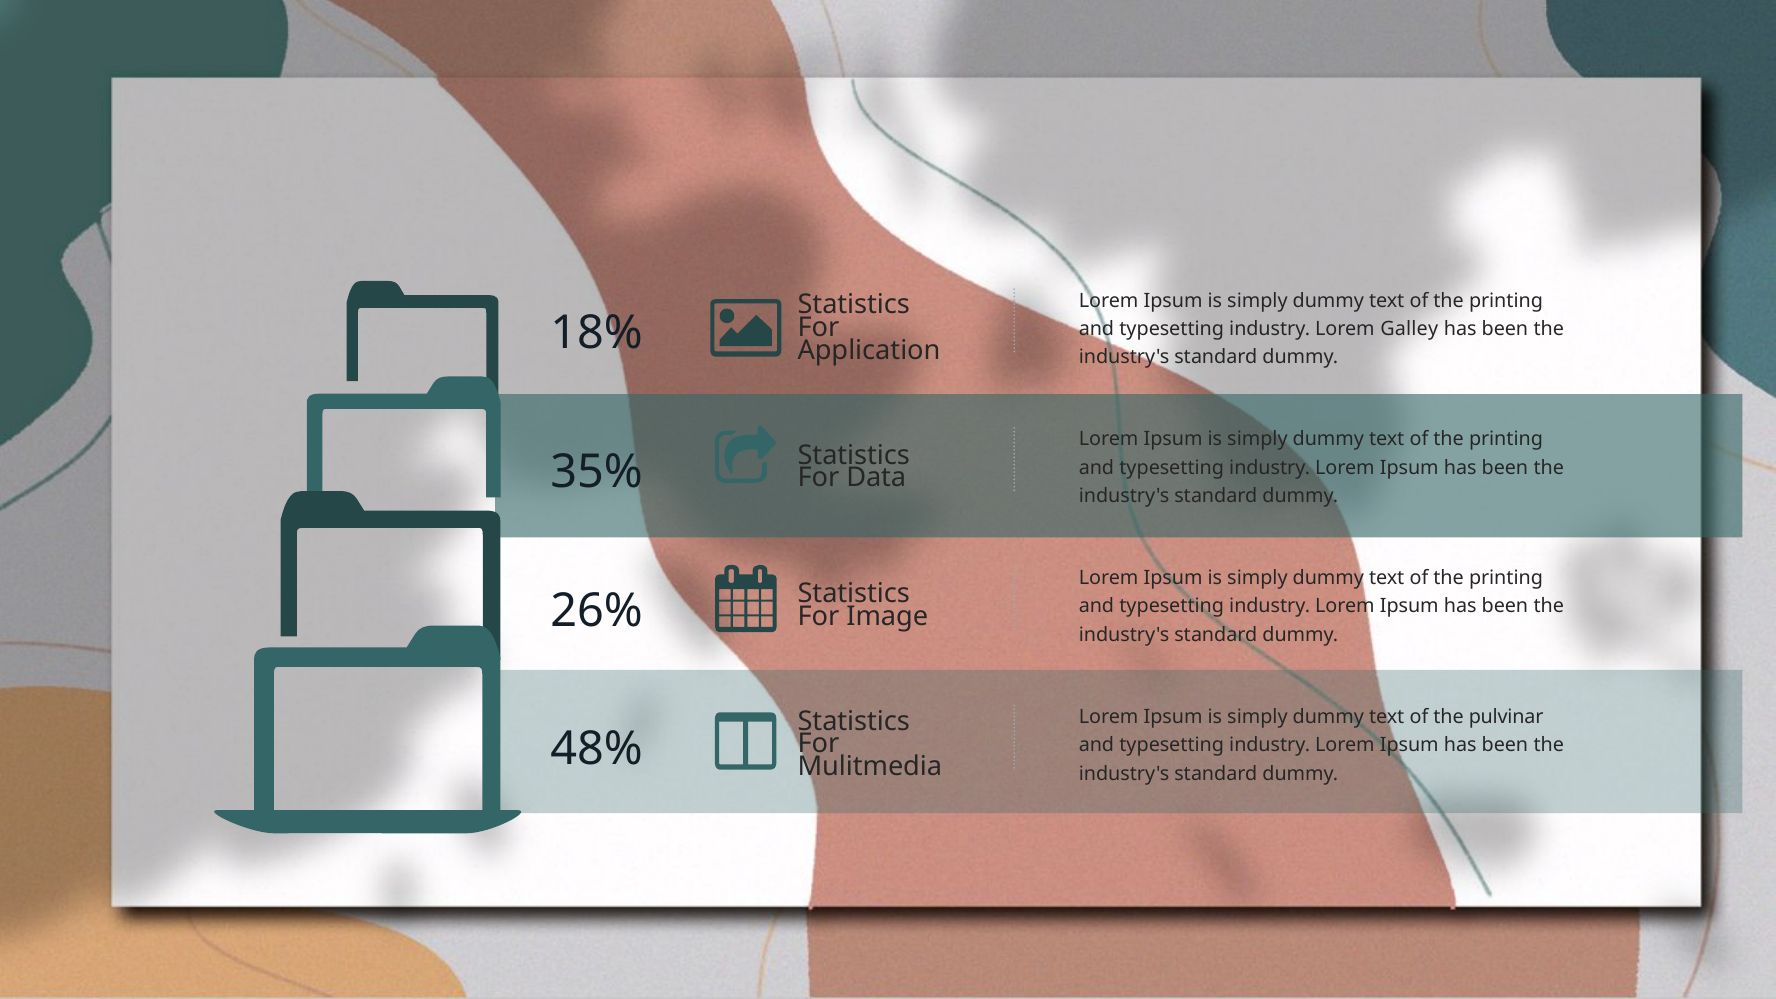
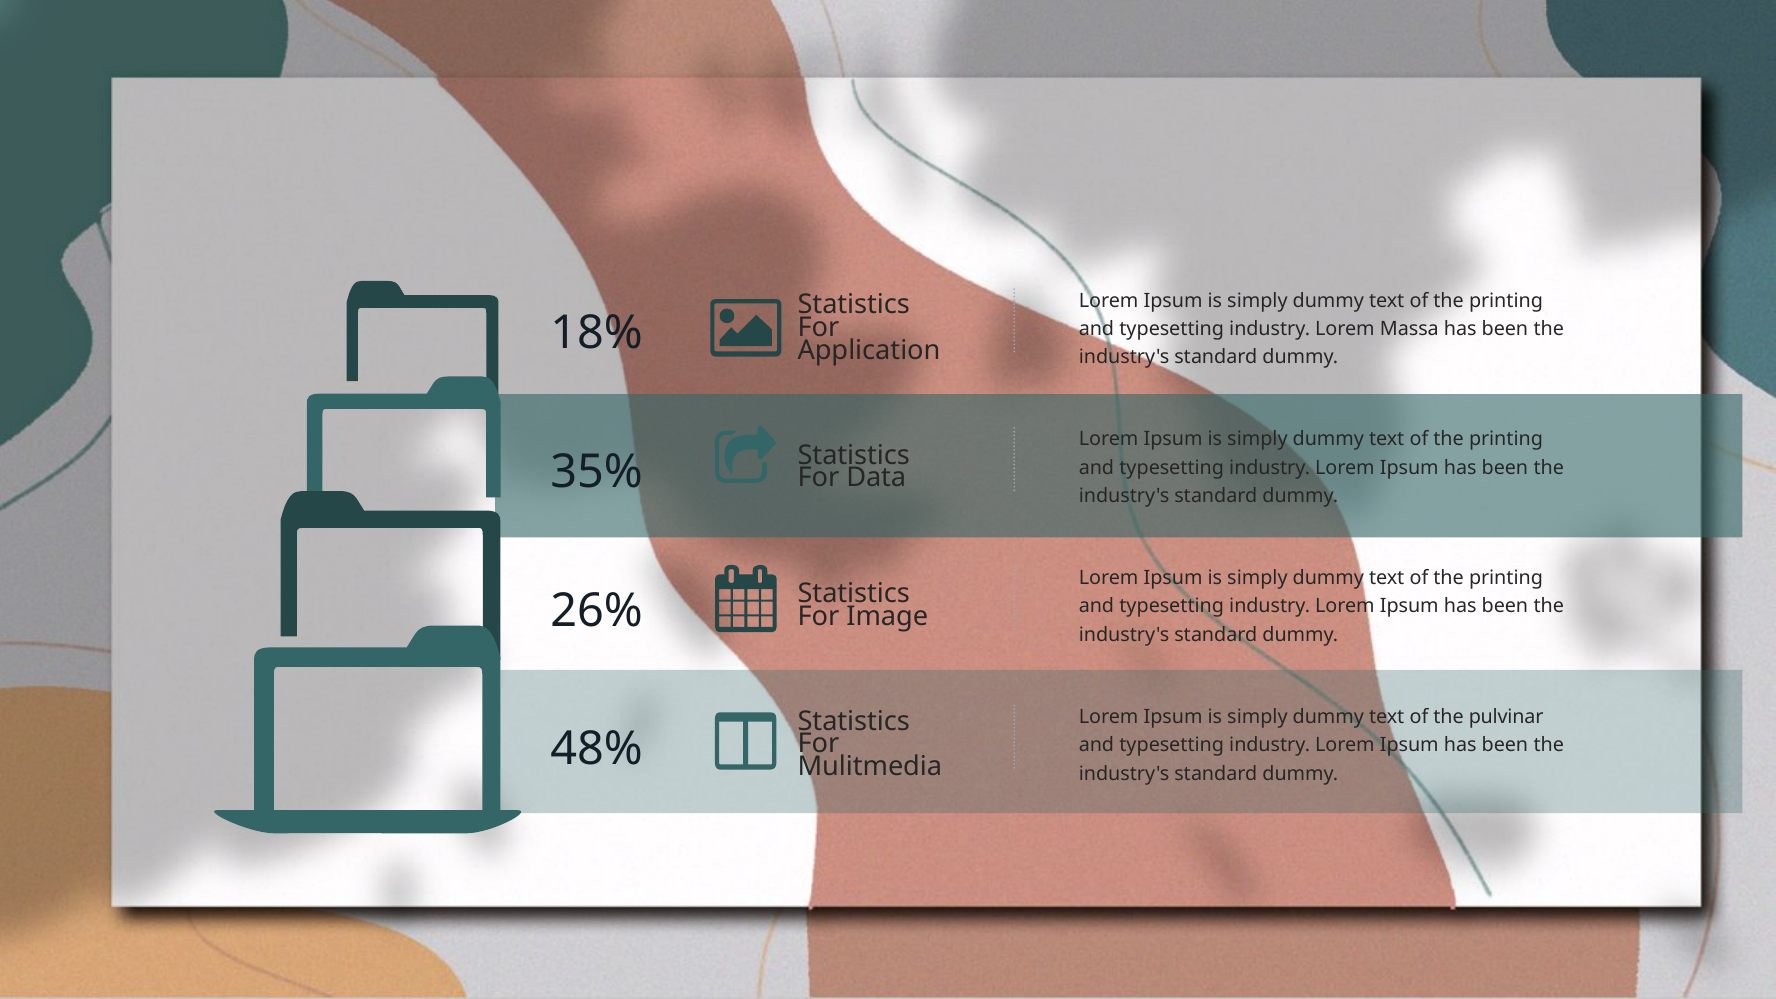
Galley: Galley -> Massa (1409, 329)
